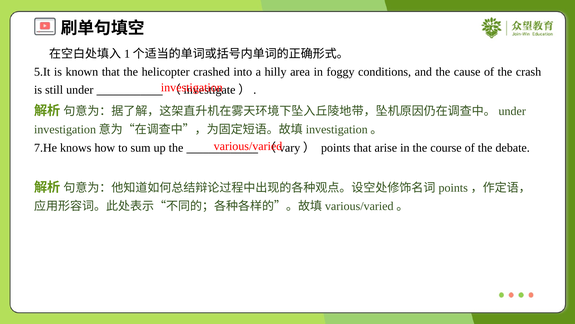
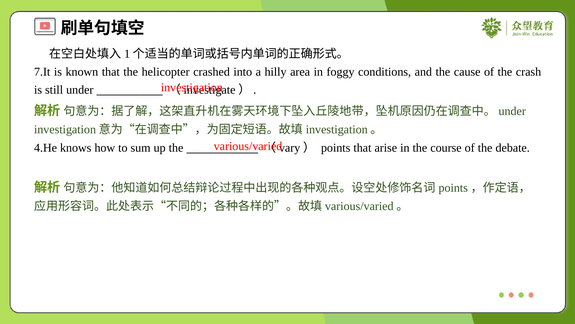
5.It: 5.It -> 7.It (42, 72)
7.He: 7.He -> 4.He (46, 148)
